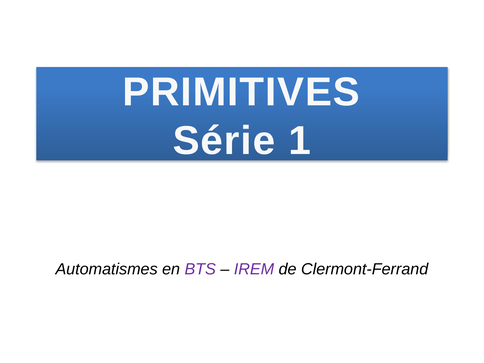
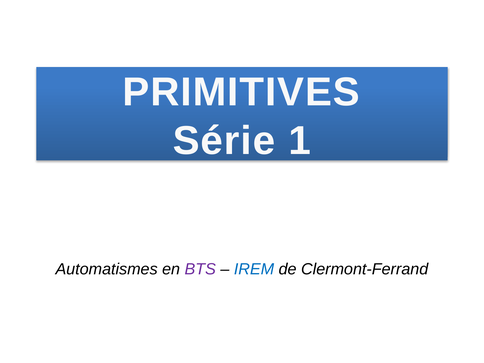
IREM colour: purple -> blue (254, 269)
